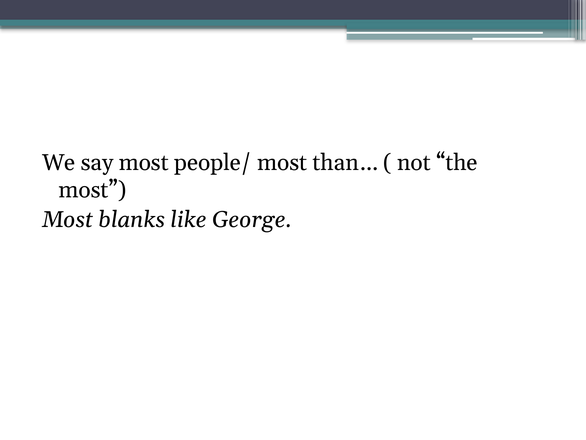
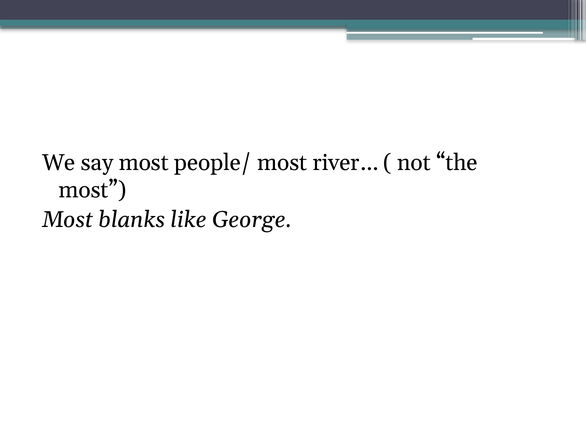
than…: than… -> river… (345, 162)
